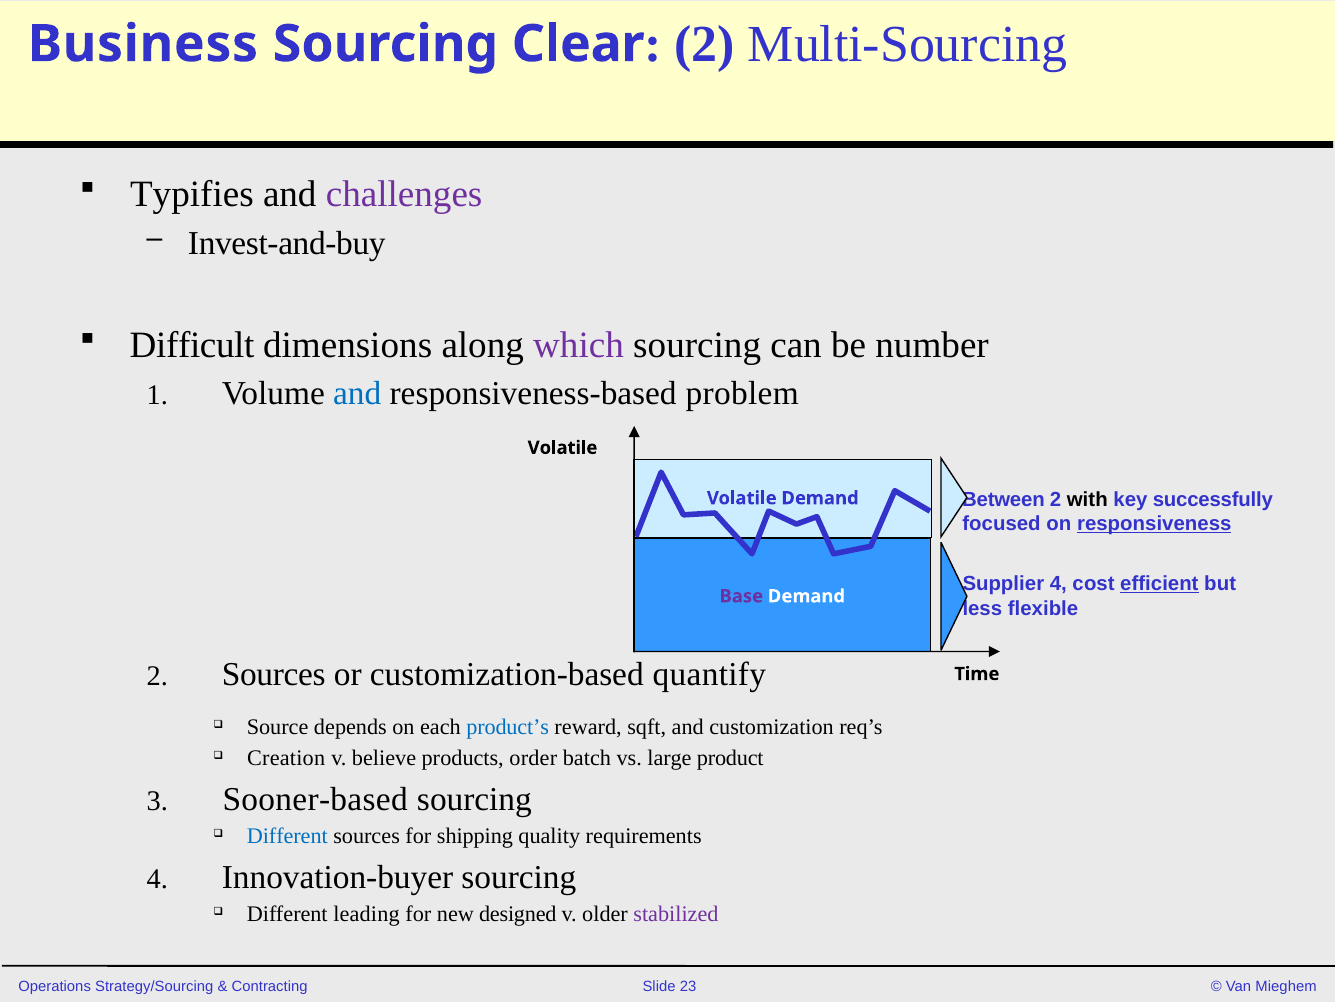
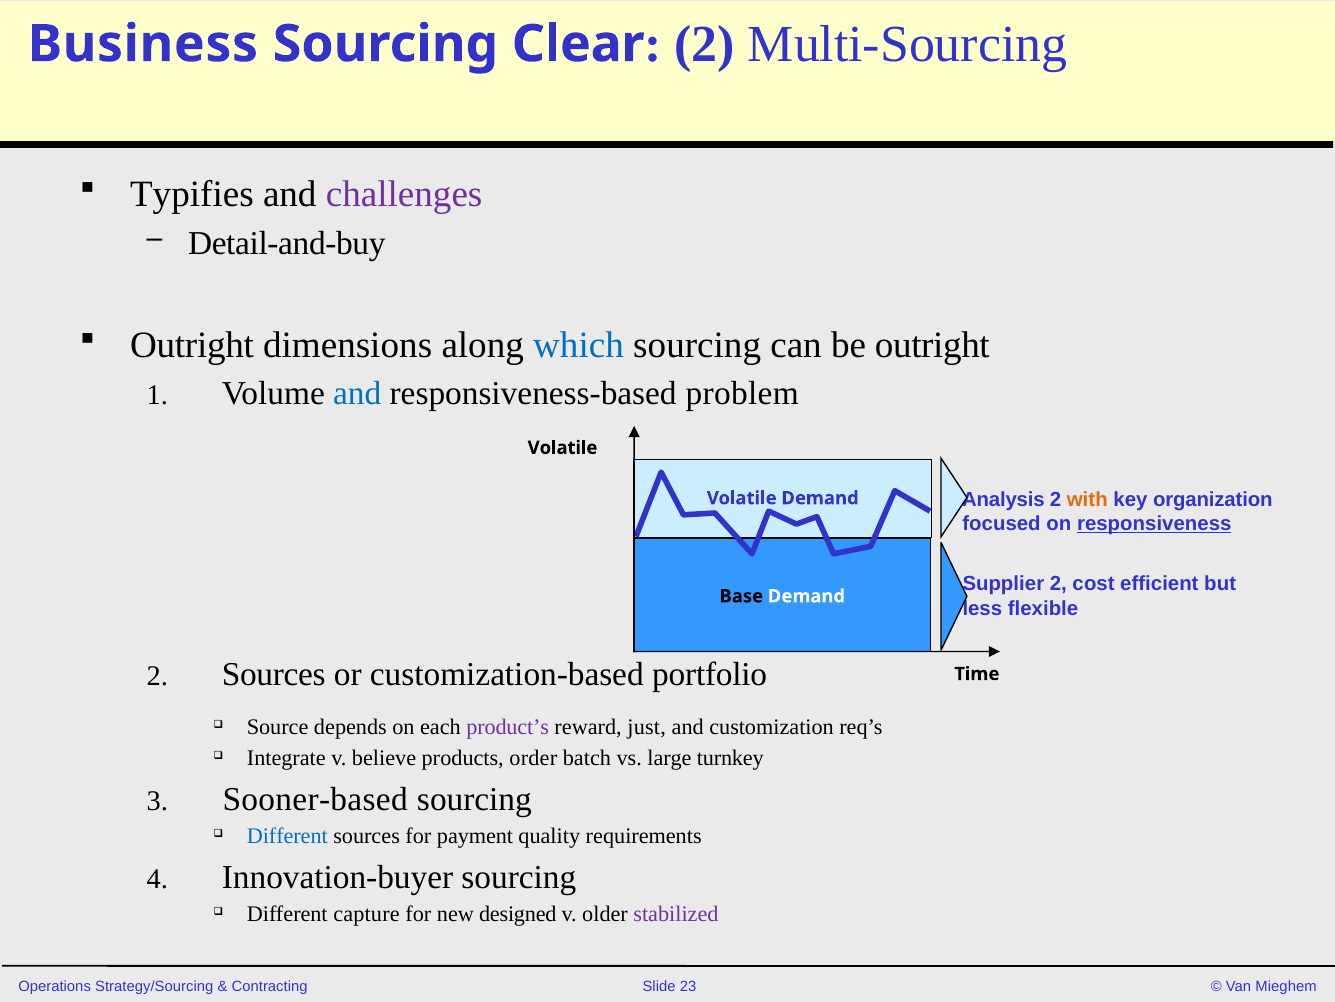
Invest-and-buy: Invest-and-buy -> Detail-and-buy (287, 243)
Difficult: Difficult -> Outright (192, 345)
which colour: purple -> blue (579, 345)
be number: number -> outright (932, 345)
Between: Between -> Analysis (1003, 499)
with colour: black -> orange (1087, 499)
successfully: successfully -> organization (1213, 499)
Supplier 4: 4 -> 2 (1058, 583)
efficient underline: present -> none (1159, 583)
Base colour: purple -> black (741, 596)
quantify: quantify -> portfolio (710, 674)
product’s colour: blue -> purple (508, 727)
sqft: sqft -> just (647, 727)
Creation: Creation -> Integrate (286, 758)
product: product -> turnkey (730, 758)
shipping: shipping -> payment (475, 836)
leading: leading -> capture (366, 913)
